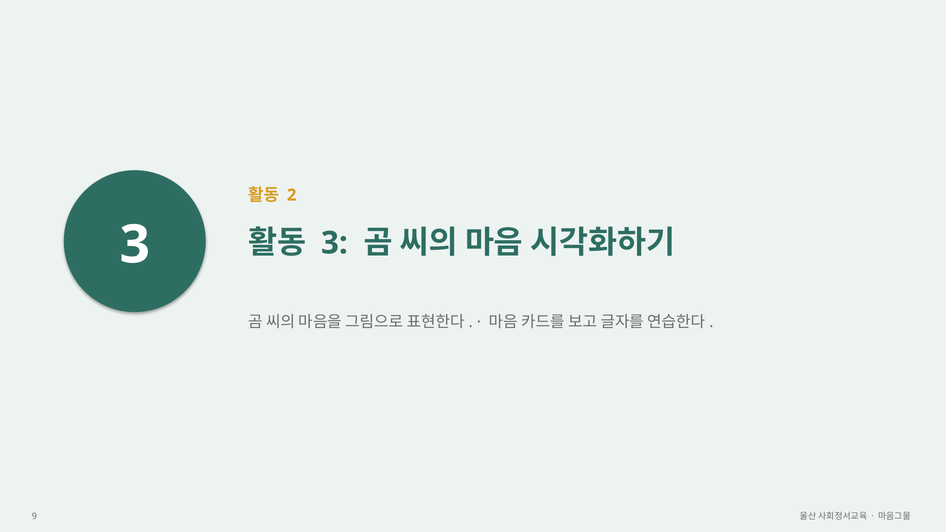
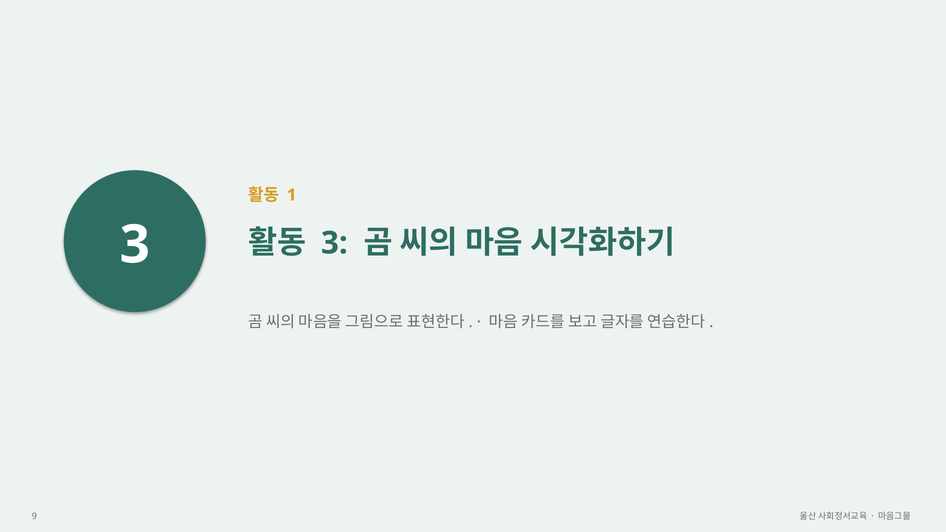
2: 2 -> 1 (292, 195)
